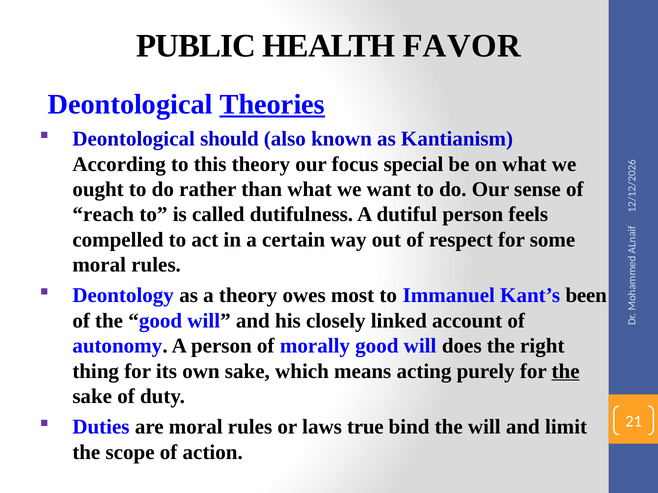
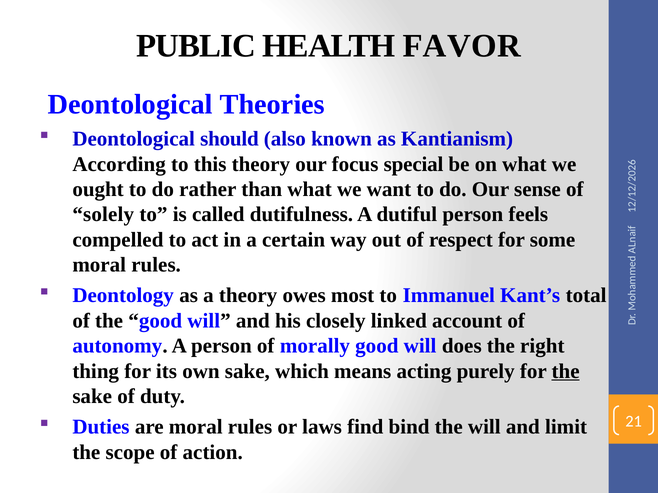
Theories underline: present -> none (272, 105)
reach: reach -> solely (103, 215)
been: been -> total (586, 296)
true: true -> find (365, 427)
